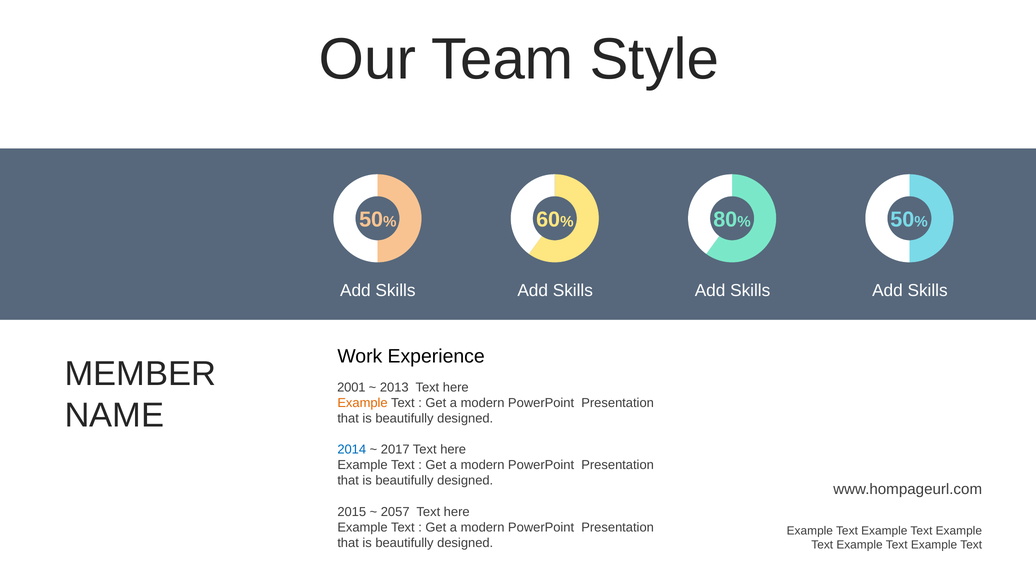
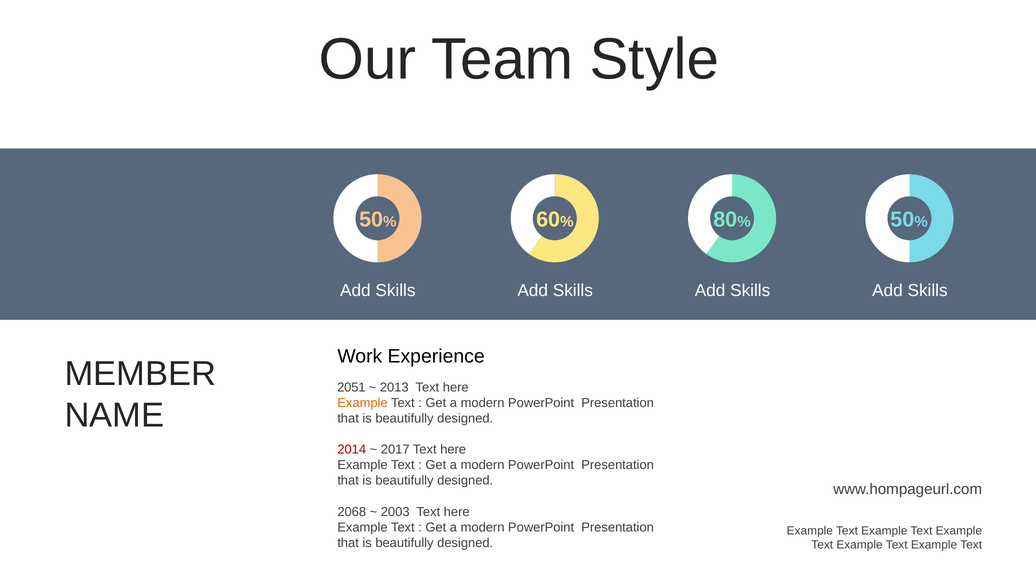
2001: 2001 -> 2051 (351, 387)
2014 colour: blue -> red (352, 449)
2015: 2015 -> 2068 (352, 512)
2057: 2057 -> 2003 (395, 512)
